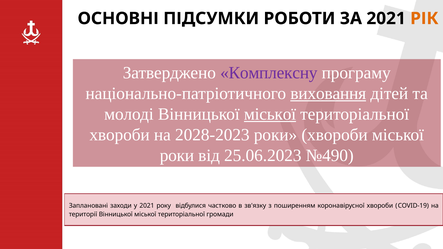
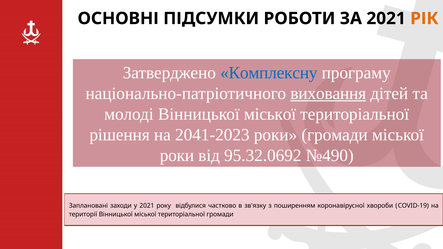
Комплексну colour: purple -> blue (269, 73)
міської underline: present -> none (270, 114)
хвороби: хвороби -> рішення (120, 135)
2028-2023: 2028-2023 -> 2041-2023 (212, 135)
роки хвороби: хвороби -> громади (335, 135)
25.06.2023: 25.06.2023 -> 95.32.0692 (263, 156)
